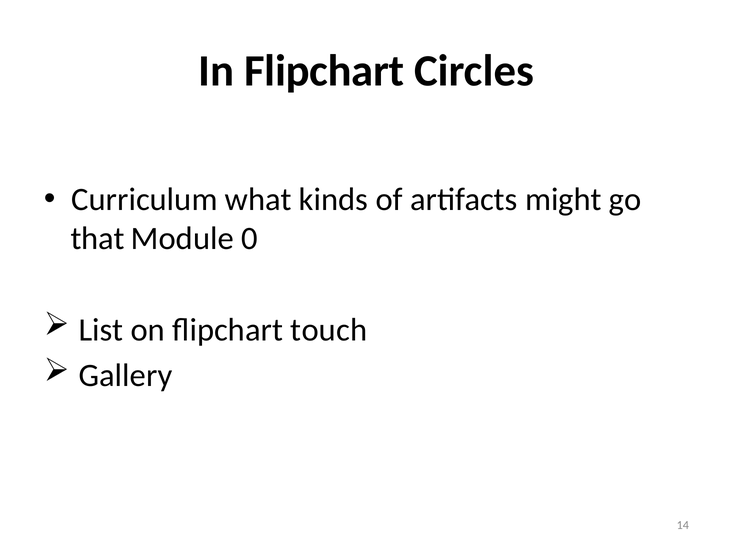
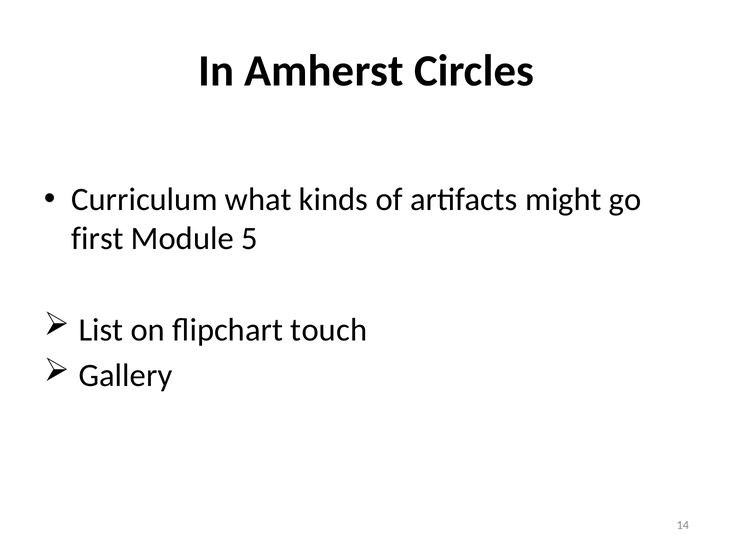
In Flipchart: Flipchart -> Amherst (324, 71)
that: that -> first (98, 238)
0: 0 -> 5 (249, 238)
